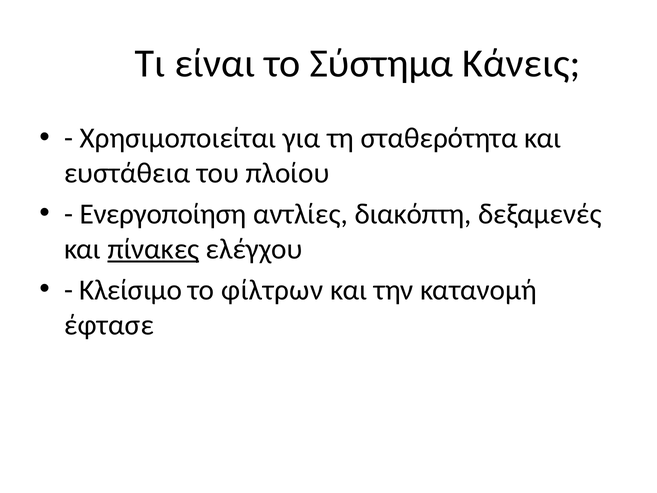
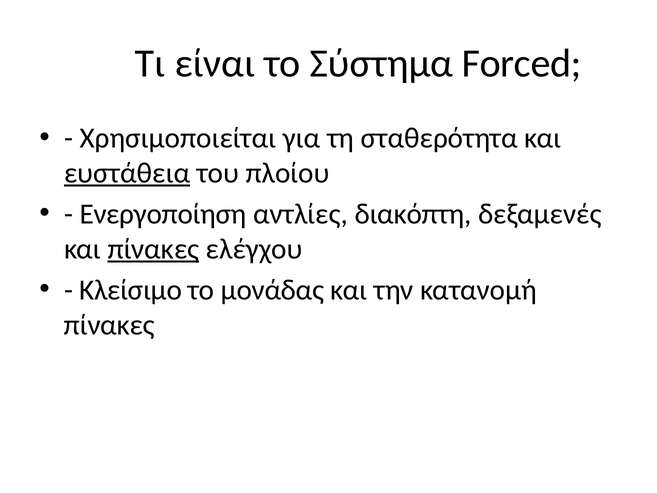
Κάνεις: Κάνεις -> Forced (522, 64)
ευστάθεια underline: none -> present (127, 173)
φίλτρων: φίλτρων -> μονάδας (273, 290)
έφτασε: έφτασε -> πίνακες (109, 325)
